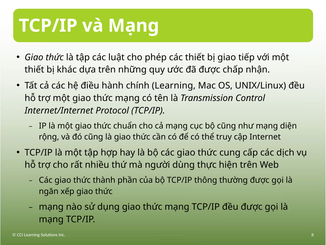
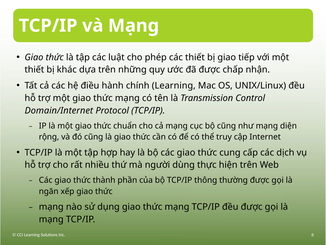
Internet/Internet: Internet/Internet -> Domain/Internet (59, 110)
